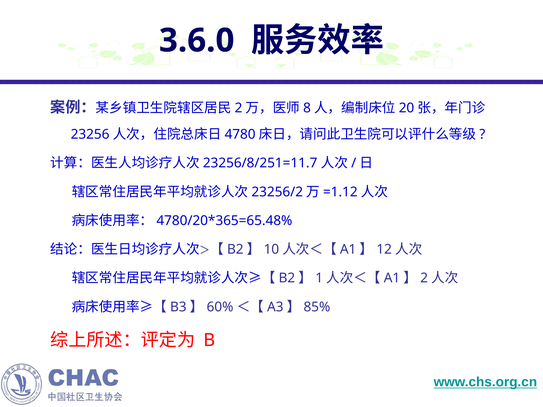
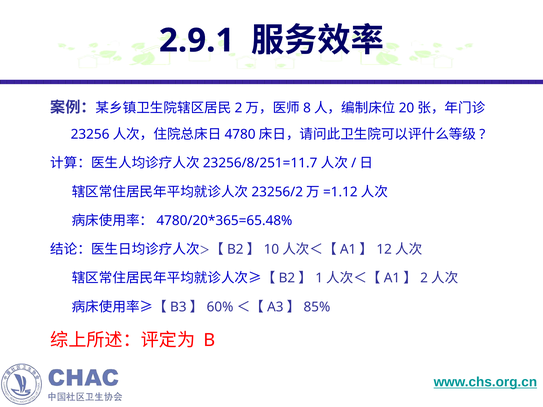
3.6.0: 3.6.0 -> 2.9.1 (197, 41)
